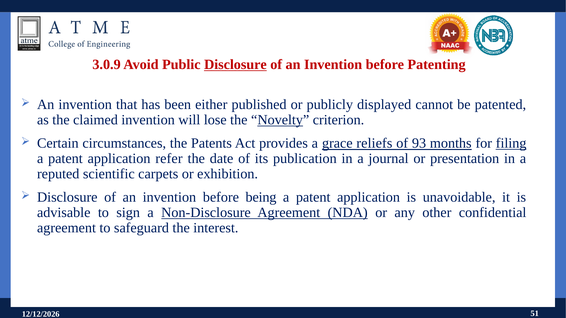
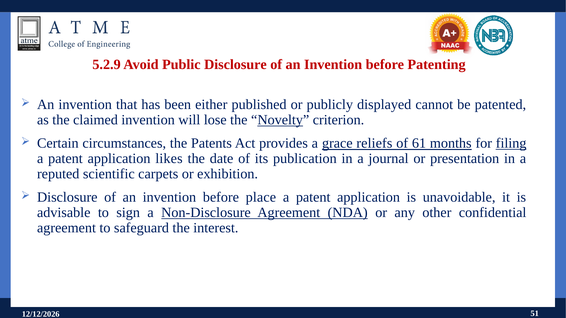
3.0.9: 3.0.9 -> 5.2.9 (107, 65)
Disclosure underline: present -> none (235, 65)
93: 93 -> 61 (419, 143)
refer: refer -> likes (169, 159)
being: being -> place (261, 197)
